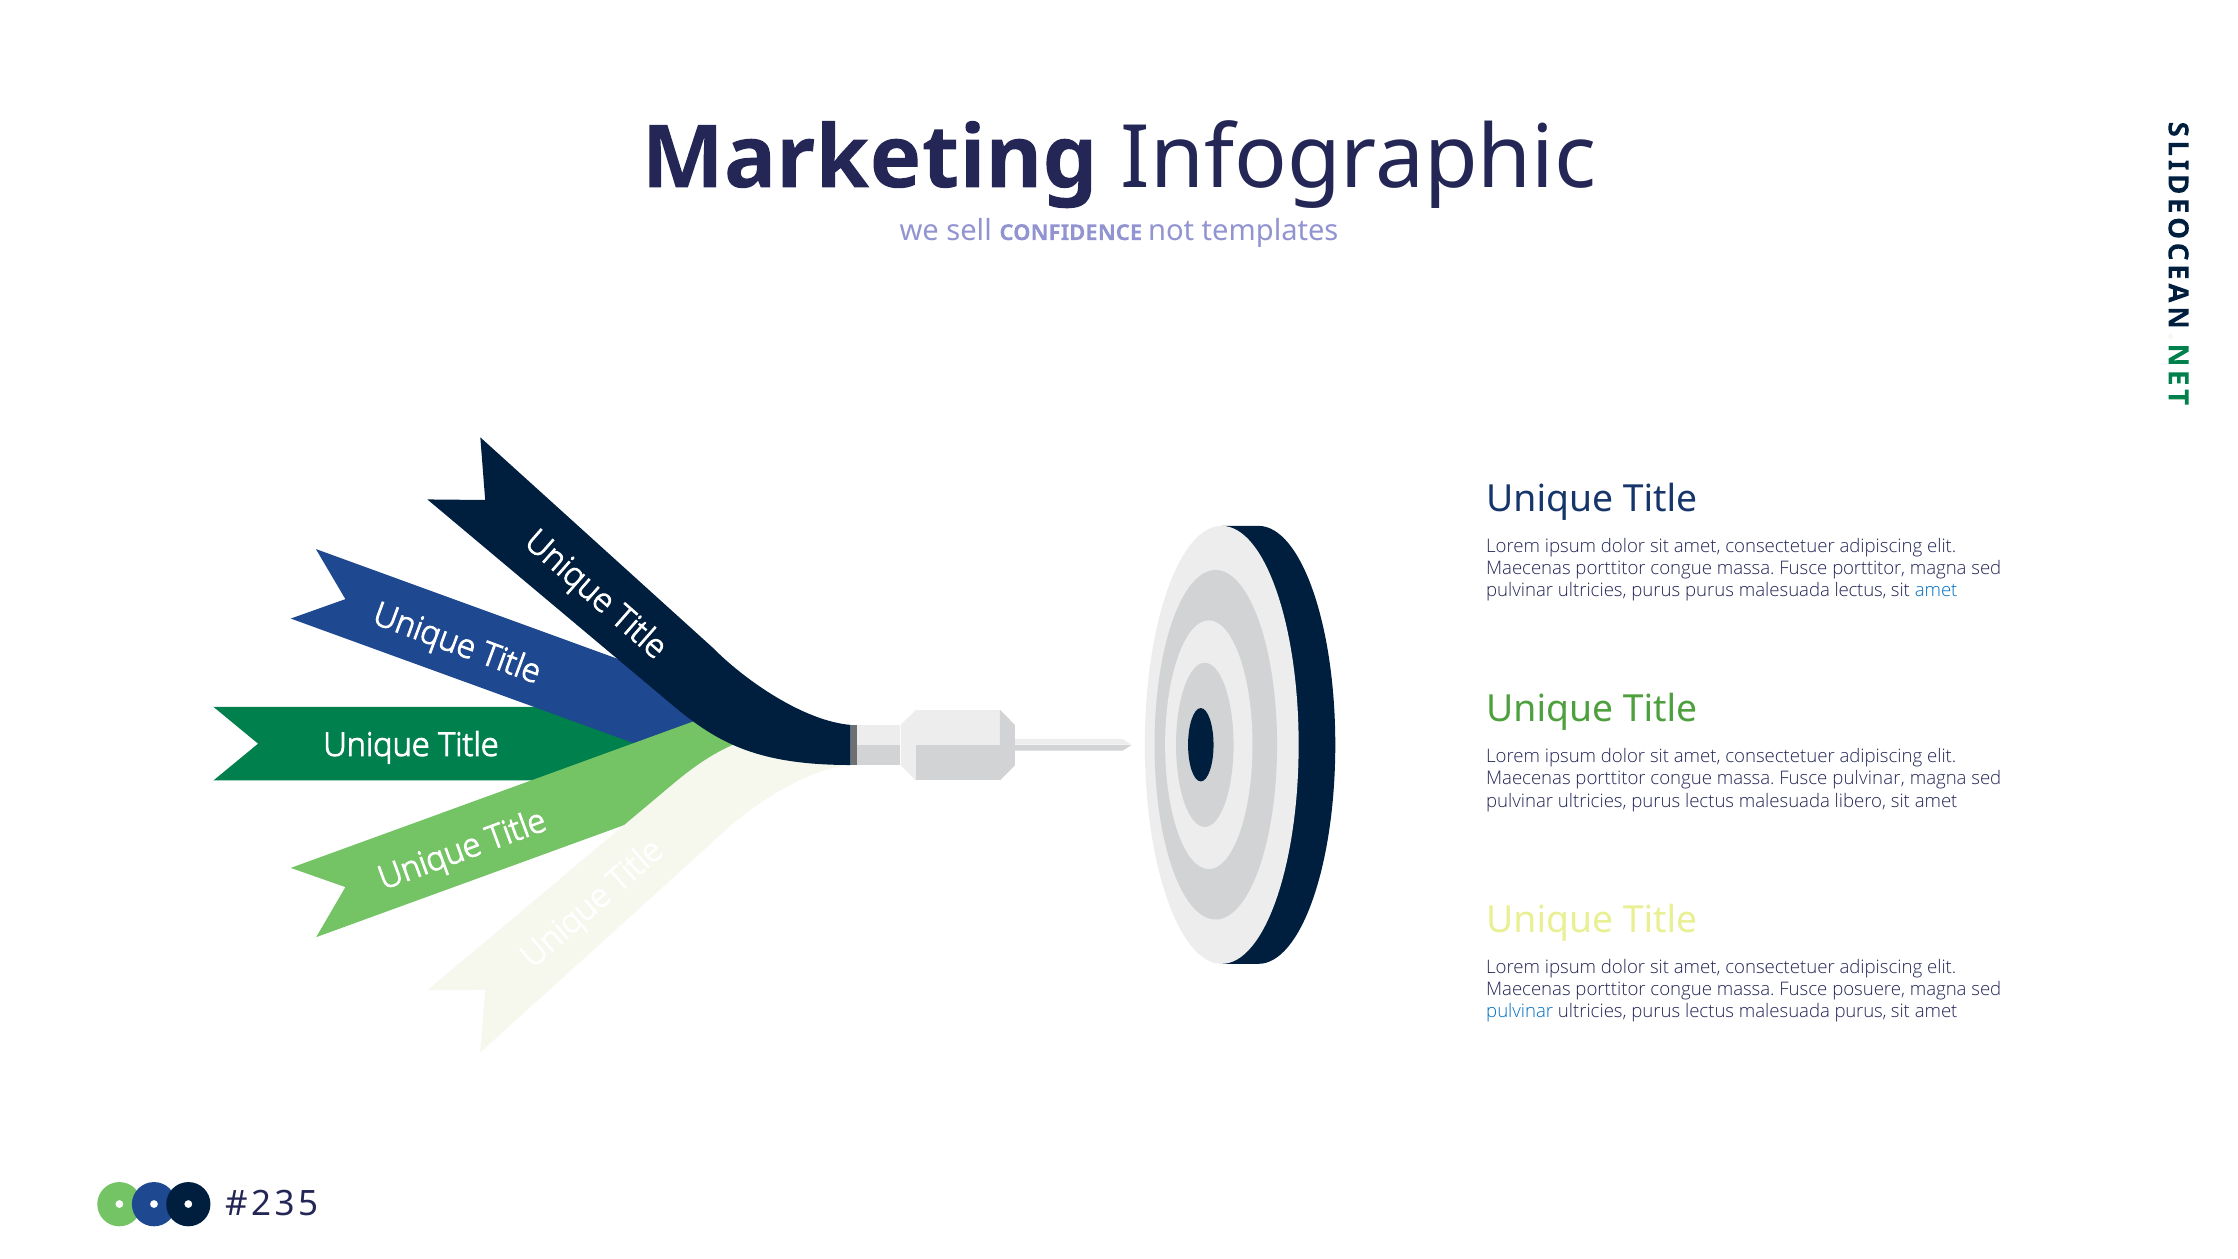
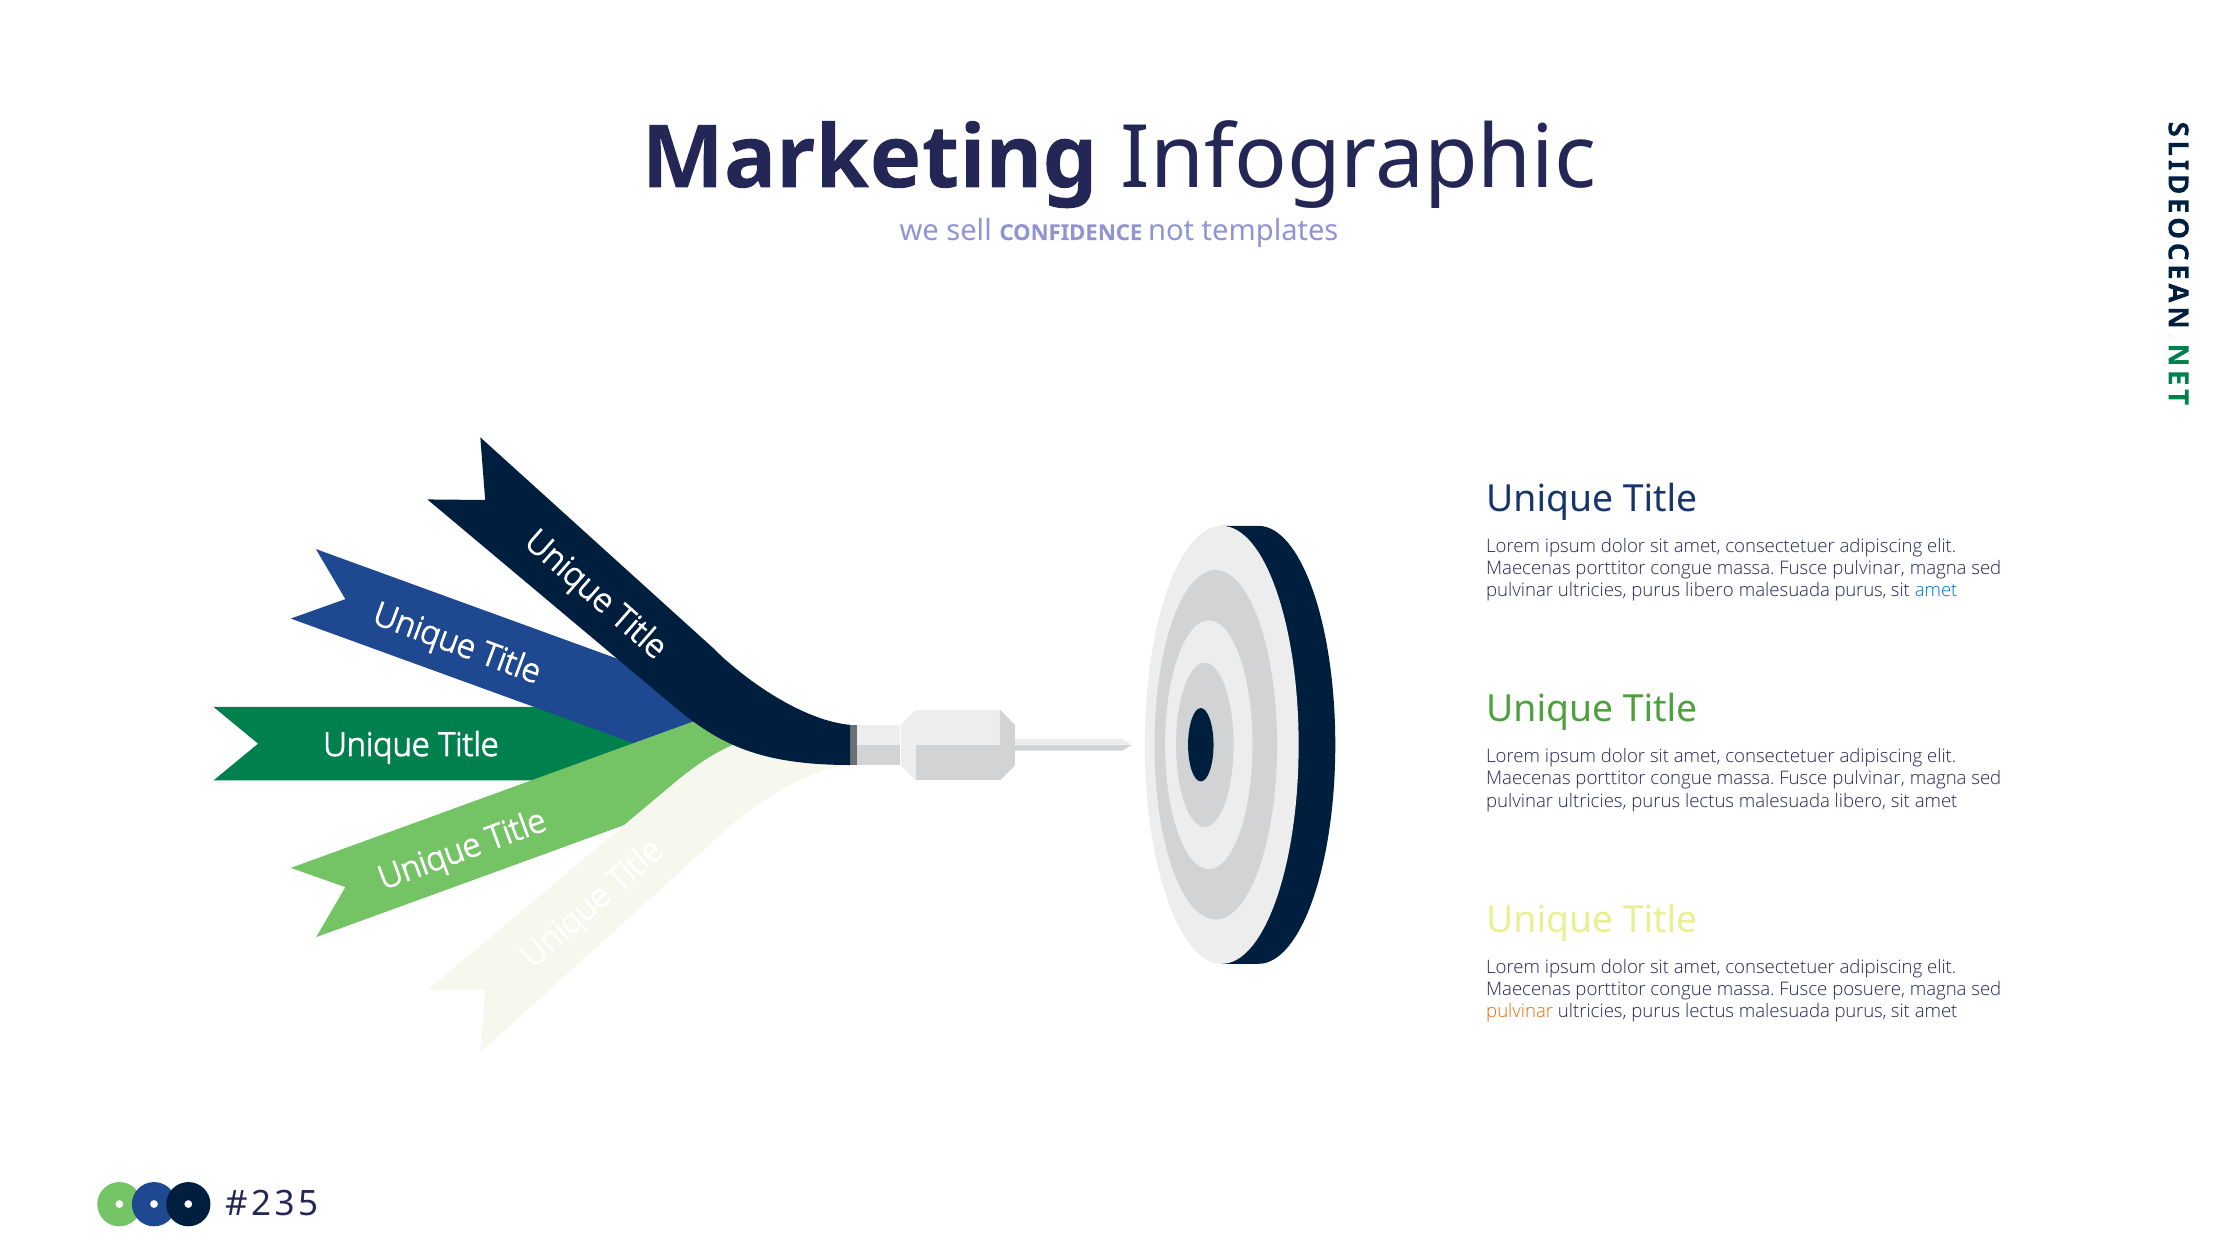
porttitor: porttitor -> pulvinar (1869, 568)
purus purus: purus -> libero (1709, 591)
lectus: lectus -> purus (1861, 591)
pulvinar colour: blue -> orange (1520, 1012)
